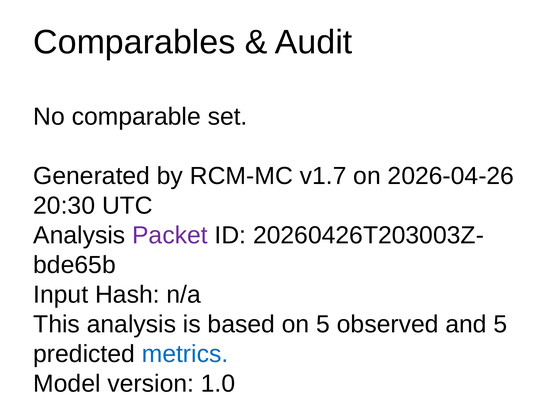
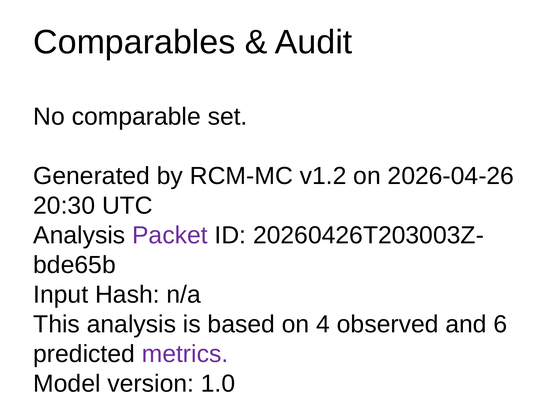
v1.7: v1.7 -> v1.2 (323, 176)
on 5: 5 -> 4 (323, 324)
and 5: 5 -> 6 (500, 324)
metrics colour: blue -> purple (185, 354)
